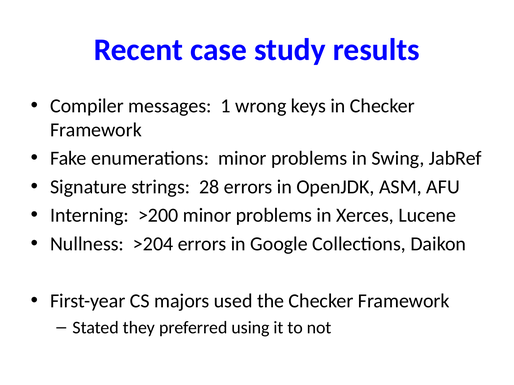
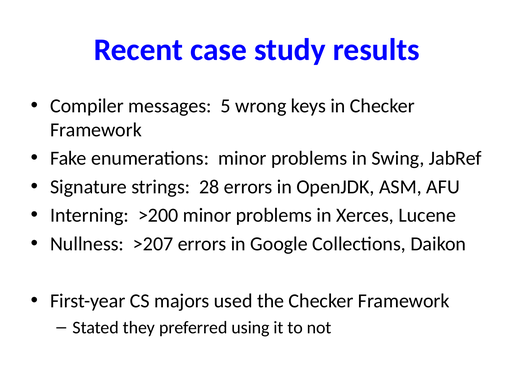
1: 1 -> 5 (226, 106)
>204: >204 -> >207 (153, 244)
